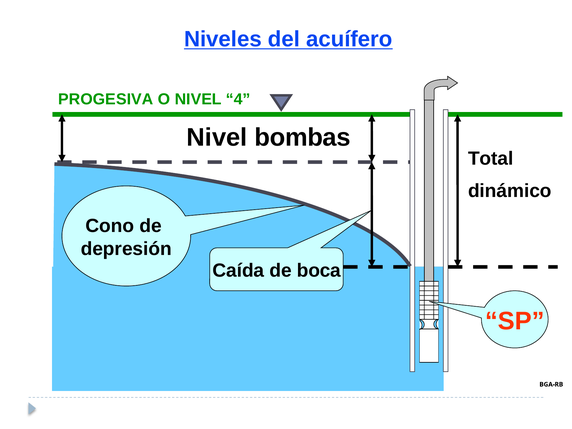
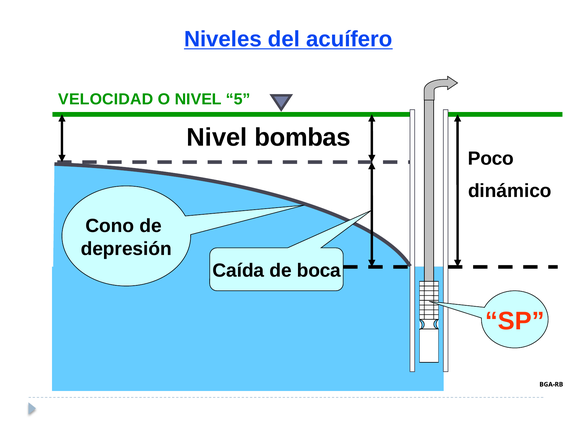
PROGESIVA: PROGESIVA -> VELOCIDAD (106, 99)
4: 4 -> 5 (238, 99)
Total: Total -> Poco (491, 159)
